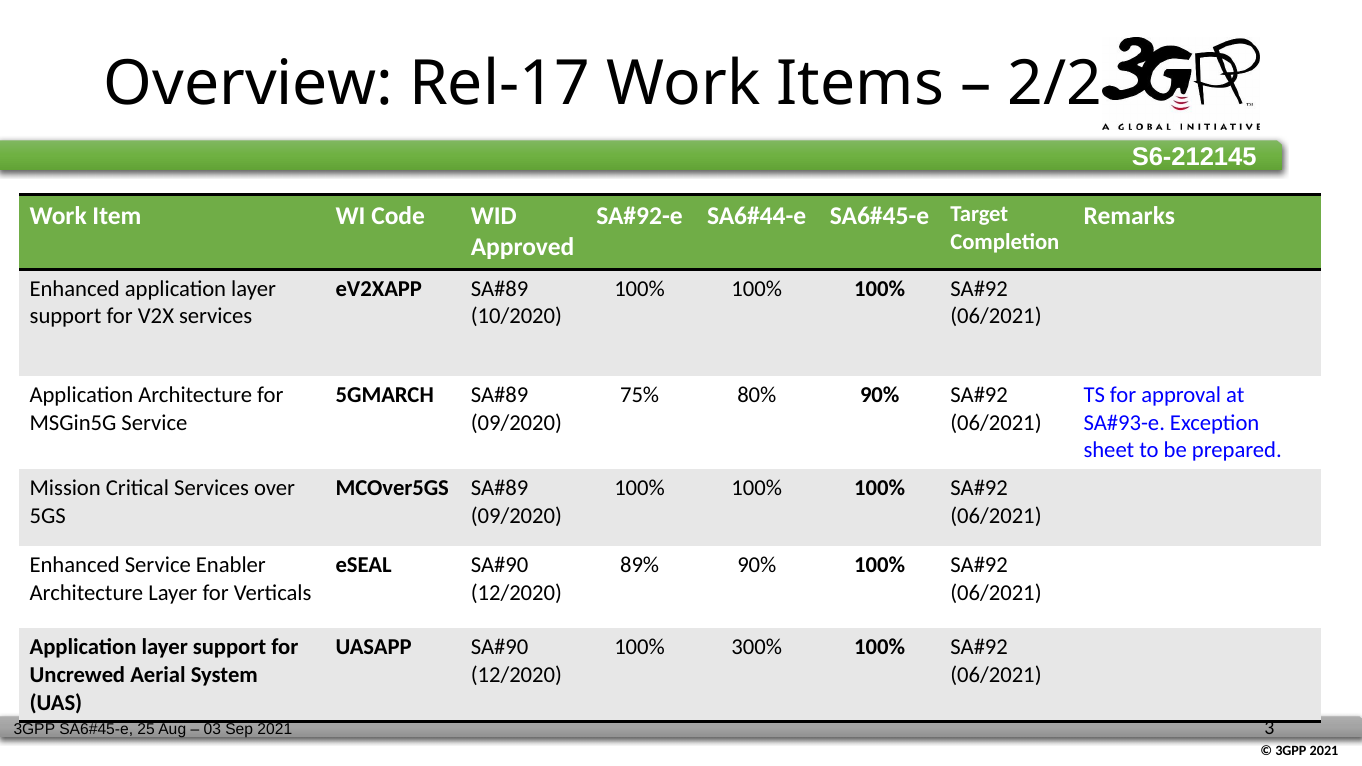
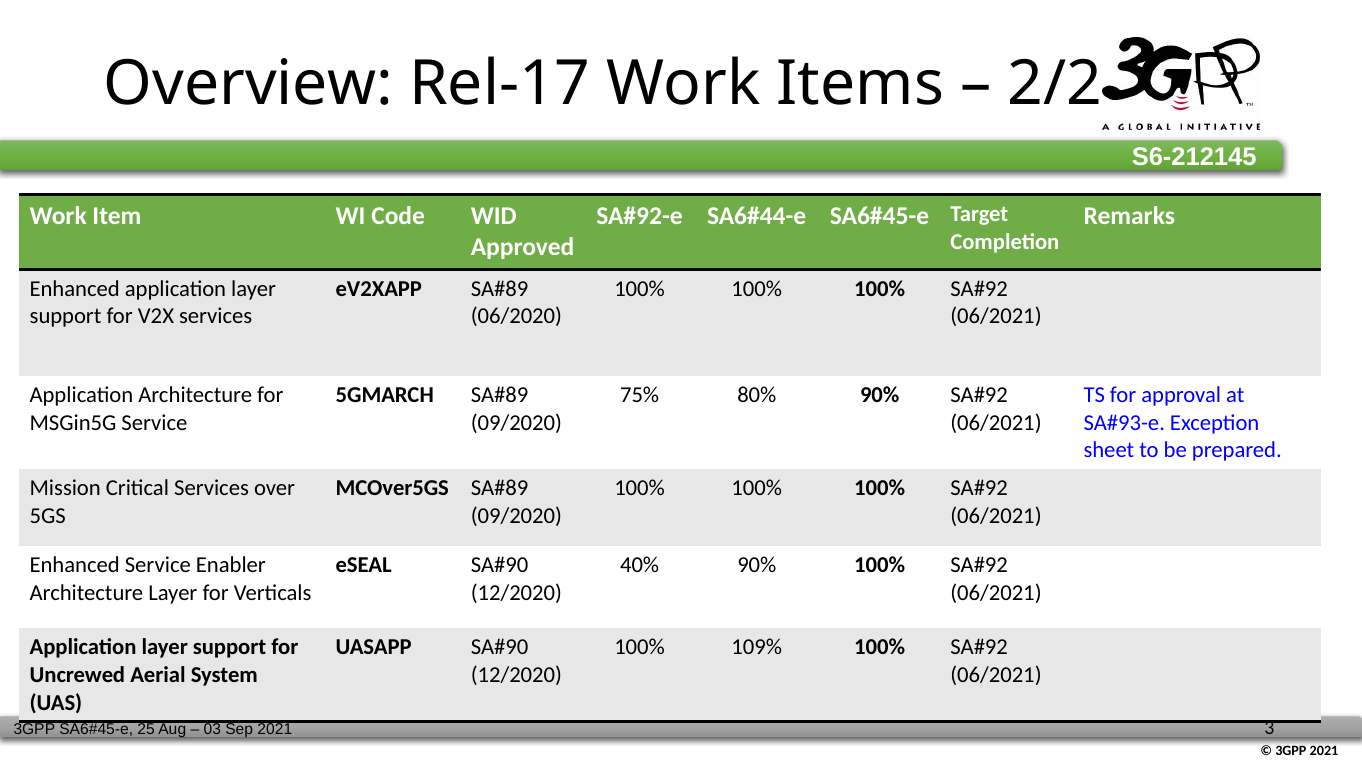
10/2020: 10/2020 -> 06/2020 (516, 316)
89%: 89% -> 40% (640, 565)
300%: 300% -> 109% (757, 647)
